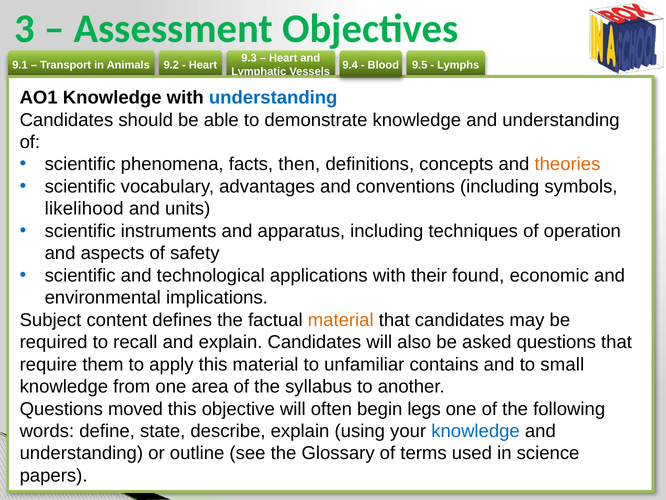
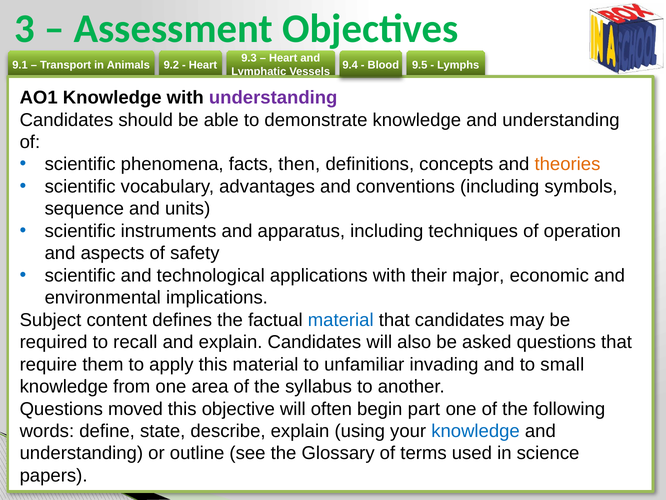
understanding colour: blue -> purple (273, 98)
likelihood: likelihood -> sequence (84, 209)
found: found -> major (478, 275)
material colour: orange -> blue (341, 320)
contains: contains -> invading (444, 364)
legs: legs -> part (424, 408)
